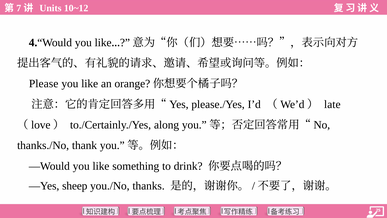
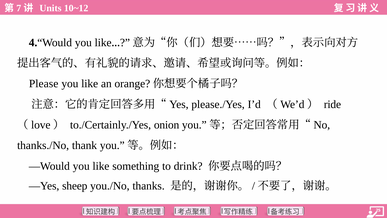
late: late -> ride (332, 104)
along: along -> onion (167, 125)
